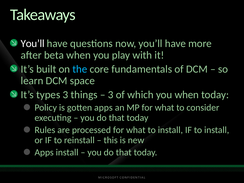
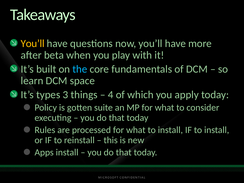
You’ll colour: white -> yellow (33, 43)
3: 3 -> 4 (111, 95)
you when: when -> apply (187, 95)
gotten apps: apps -> suite (103, 108)
